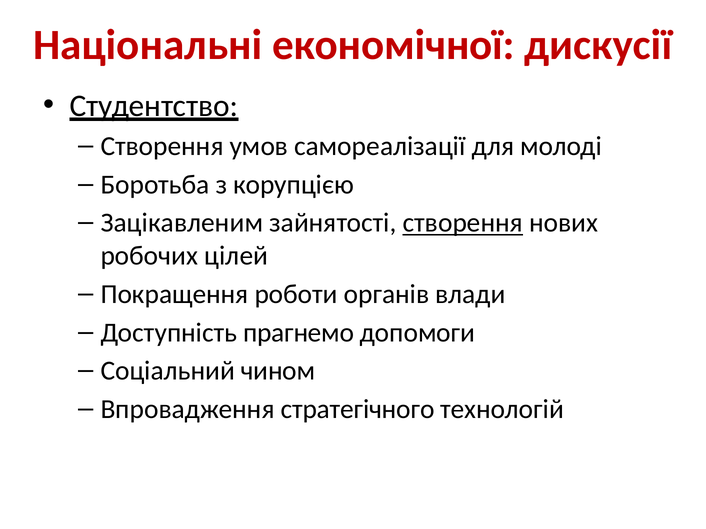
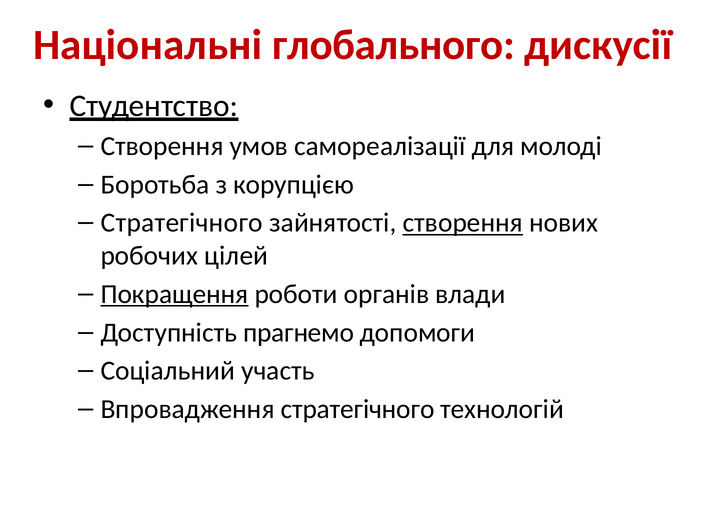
економічної: економічної -> глобального (394, 45)
Зацікавленим: Зацікавленим -> Стратегічного (182, 223)
Покращення underline: none -> present (175, 294)
чином: чином -> участь (278, 371)
